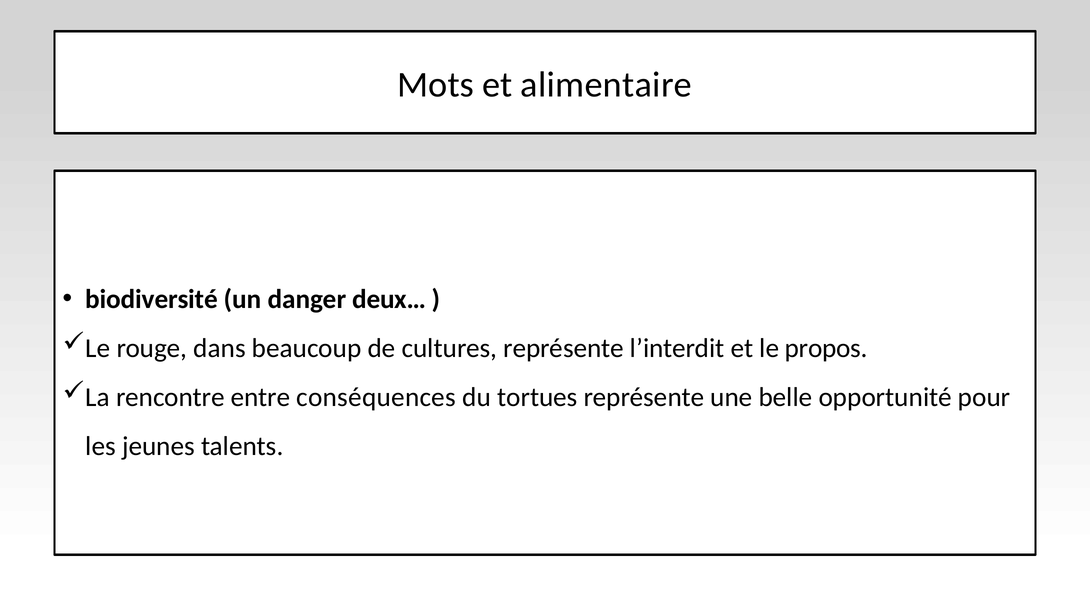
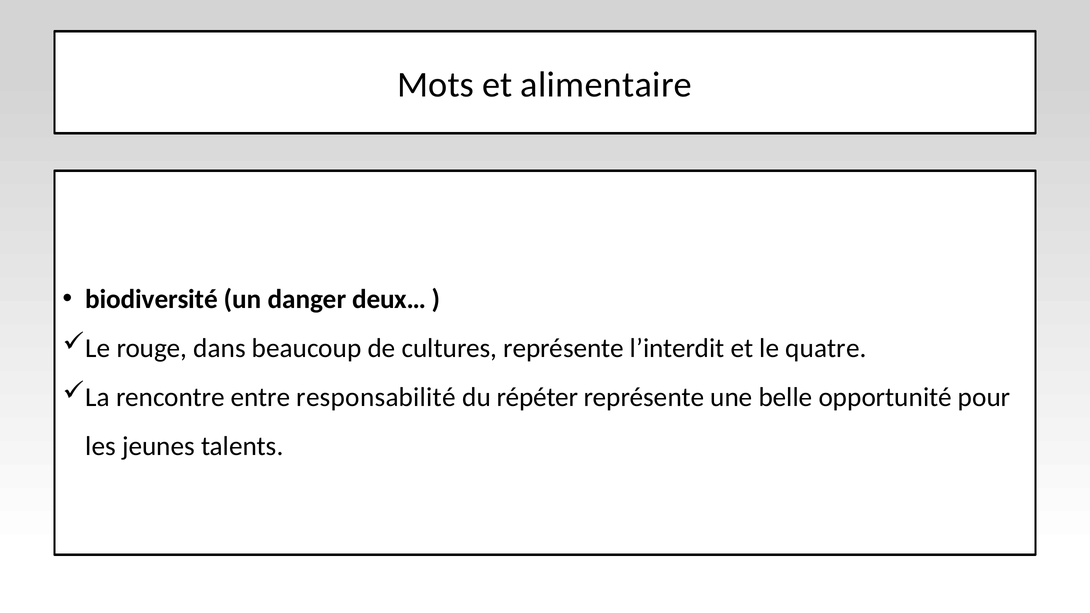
propos: propos -> quatre (826, 348)
conséquences: conséquences -> responsabilité (376, 397)
tortues: tortues -> répéter (537, 397)
